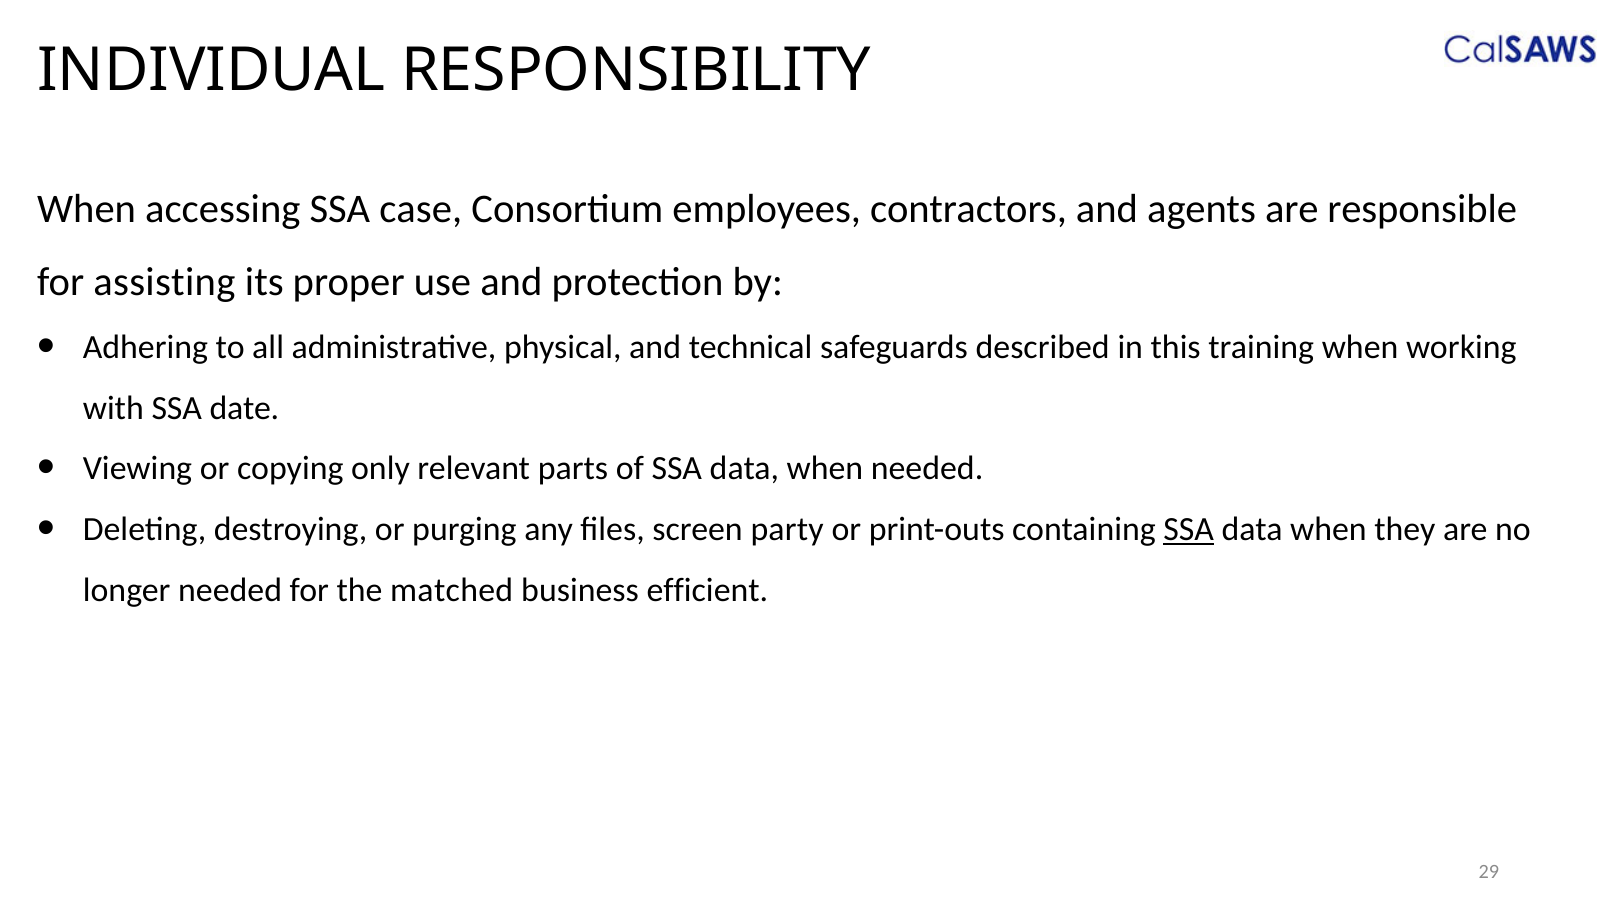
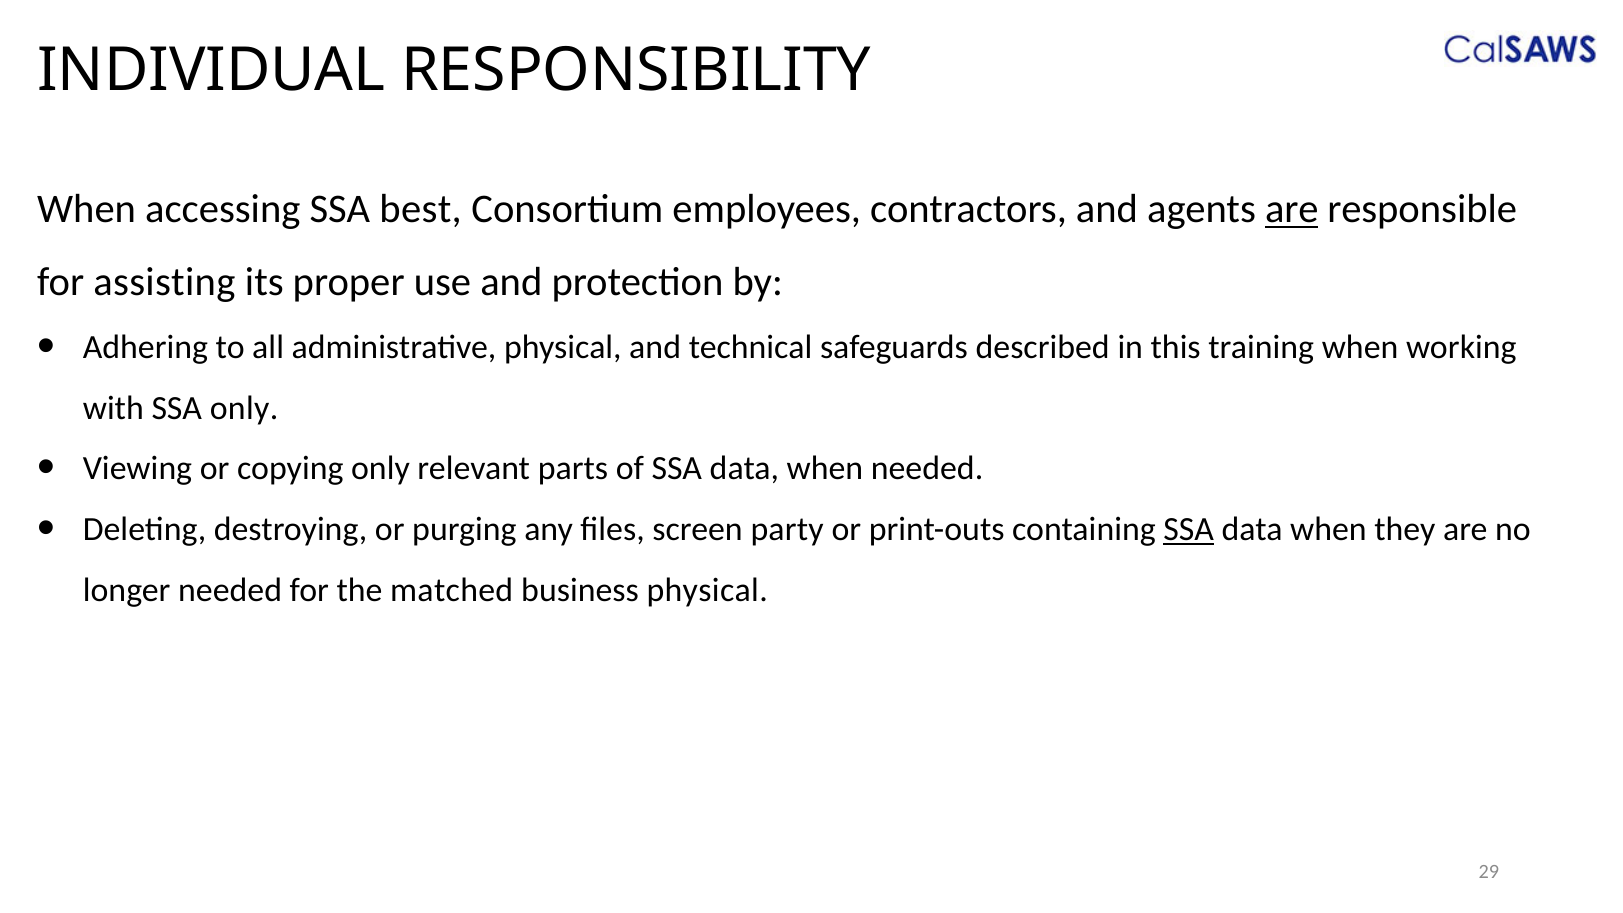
case: case -> best (421, 210)
are underline: none -> present (1292, 210)
SSA date: date -> only (244, 408)
business efficient: efficient -> physical (707, 590)
